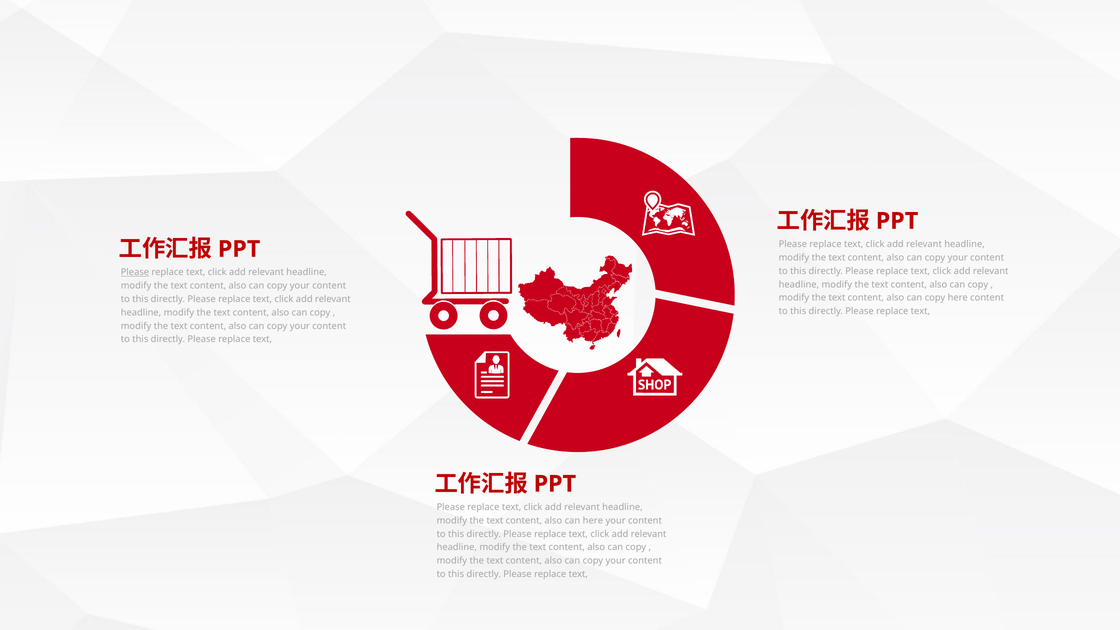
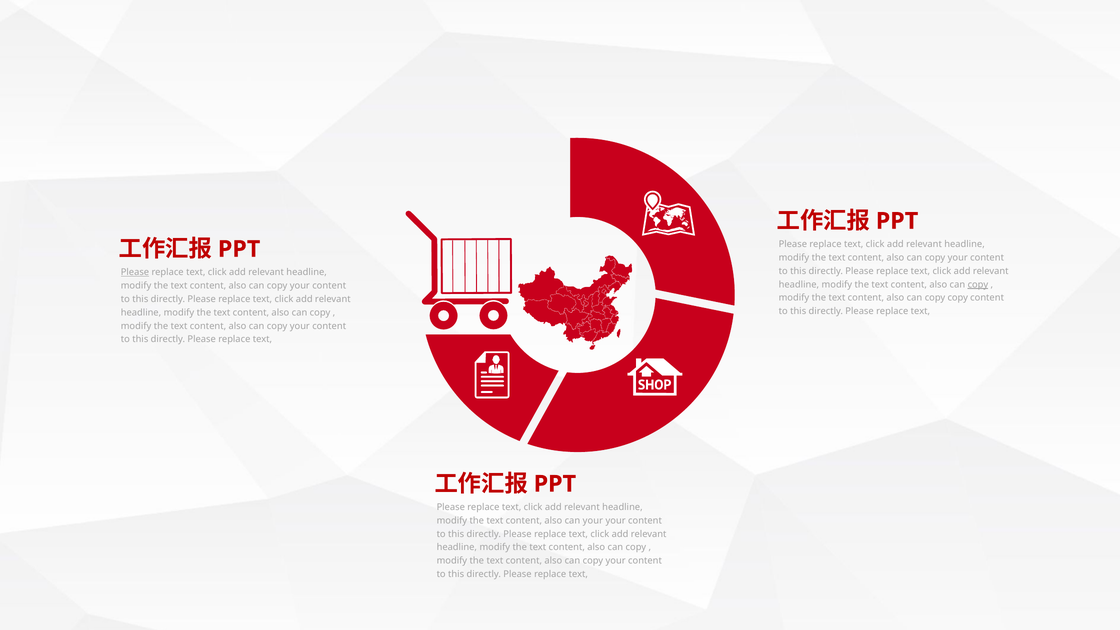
copy underline: none -> present (978, 284)
copy here: here -> copy (958, 298)
can here: here -> your (593, 521)
